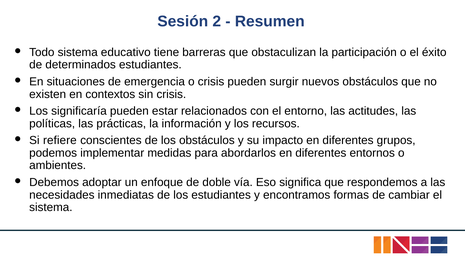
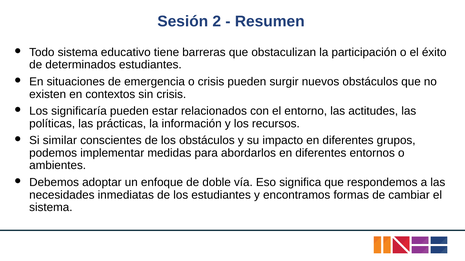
refiere: refiere -> similar (60, 141)
